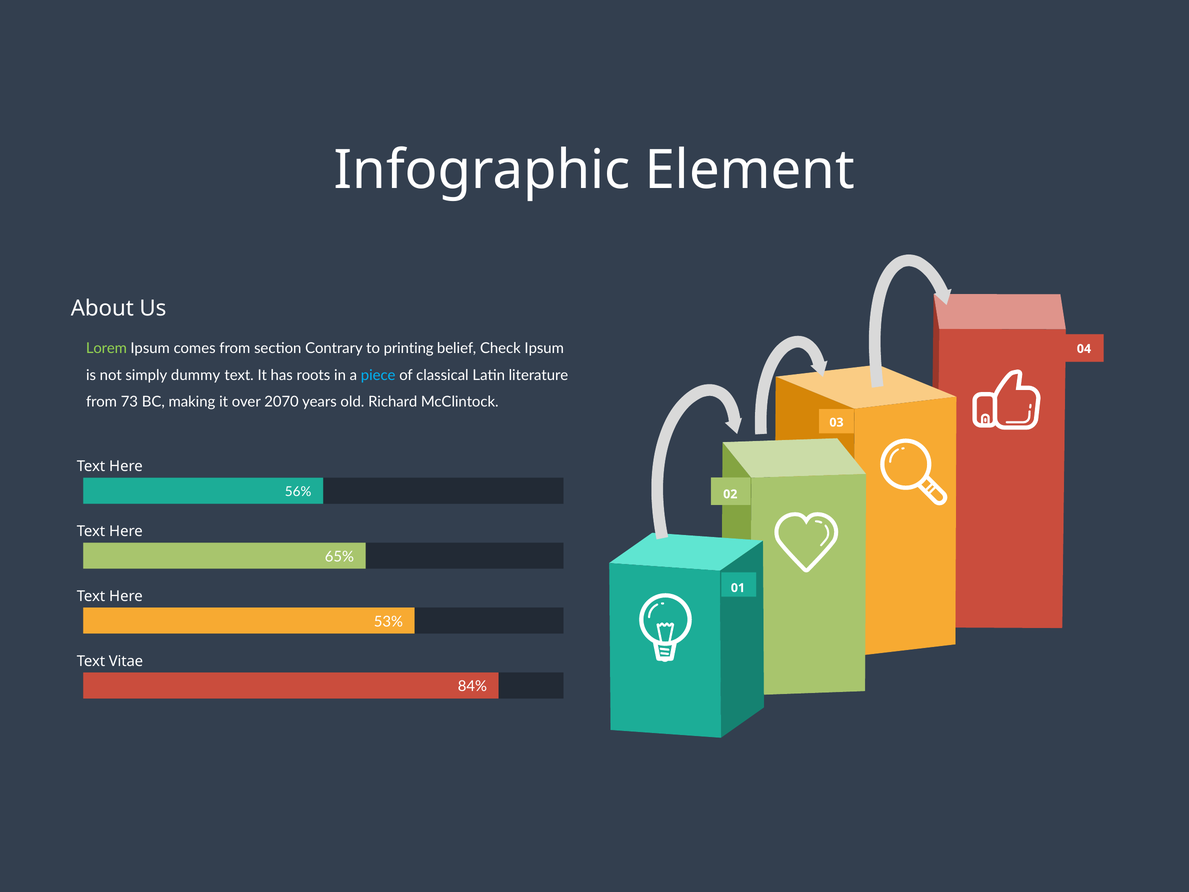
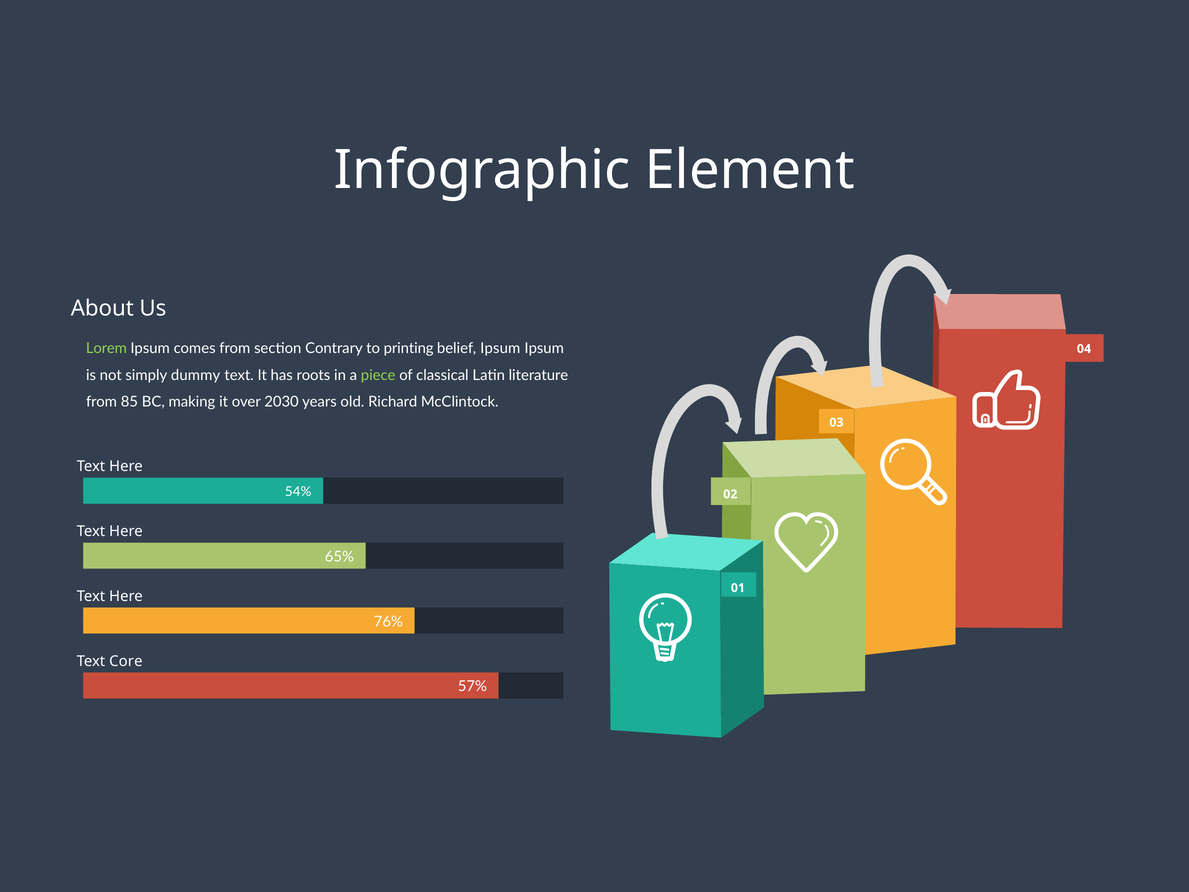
belief Check: Check -> Ipsum (500, 348)
piece colour: light blue -> light green (378, 375)
73: 73 -> 85 (129, 402)
2070: 2070 -> 2030 (282, 402)
56%: 56% -> 54% (298, 492)
53%: 53% -> 76% (388, 621)
Vitae: Vitae -> Core (126, 661)
84%: 84% -> 57% (472, 686)
